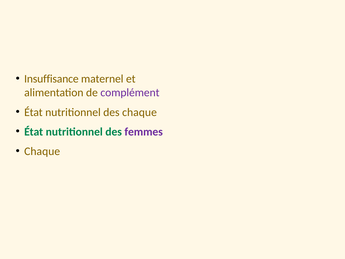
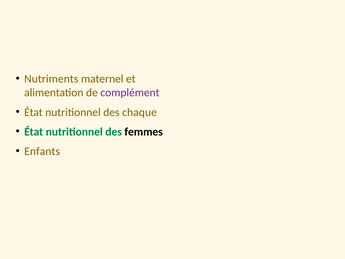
Insuffisance: Insuffisance -> Nutriments (51, 79)
femmes colour: purple -> black (144, 132)
Chaque: Chaque -> Enfants (42, 151)
